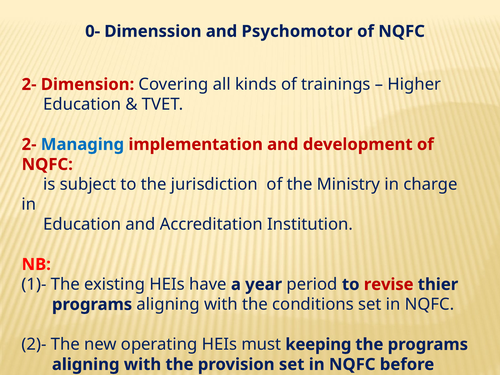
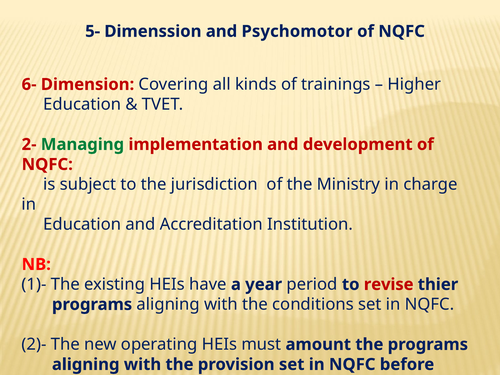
0-: 0- -> 5- (93, 31)
2-: 2- -> 6- (29, 84)
Managing colour: blue -> green (82, 144)
keeping: keeping -> amount (318, 344)
